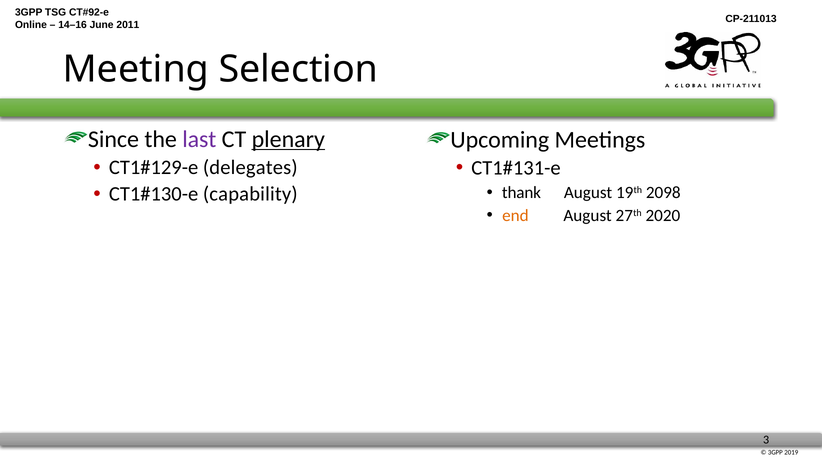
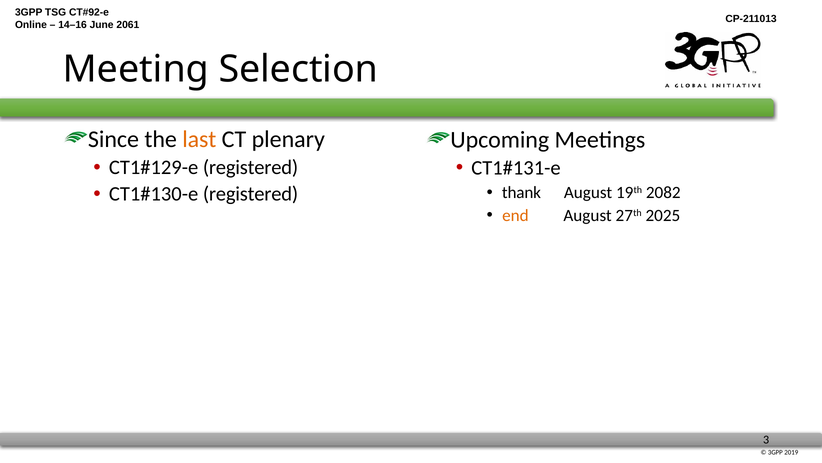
2011: 2011 -> 2061 (128, 25)
last colour: purple -> orange (199, 139)
plenary underline: present -> none (288, 139)
delegates: delegates -> registered (251, 167)
capability: capability -> registered (251, 194)
2098: 2098 -> 2082 (663, 192)
2020: 2020 -> 2025 (663, 215)
